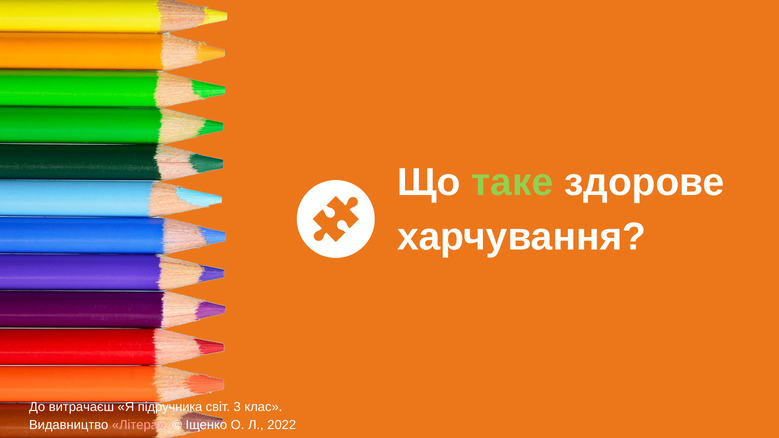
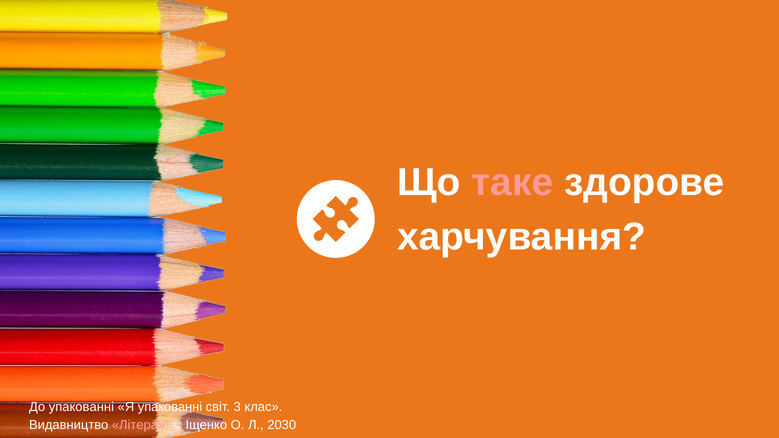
таке colour: light green -> pink (512, 182)
До витрачаєш: витрачаєш -> упакованні (81, 407)
Я підручника: підручника -> упакованні (170, 407)
2022: 2022 -> 2030 (282, 425)
